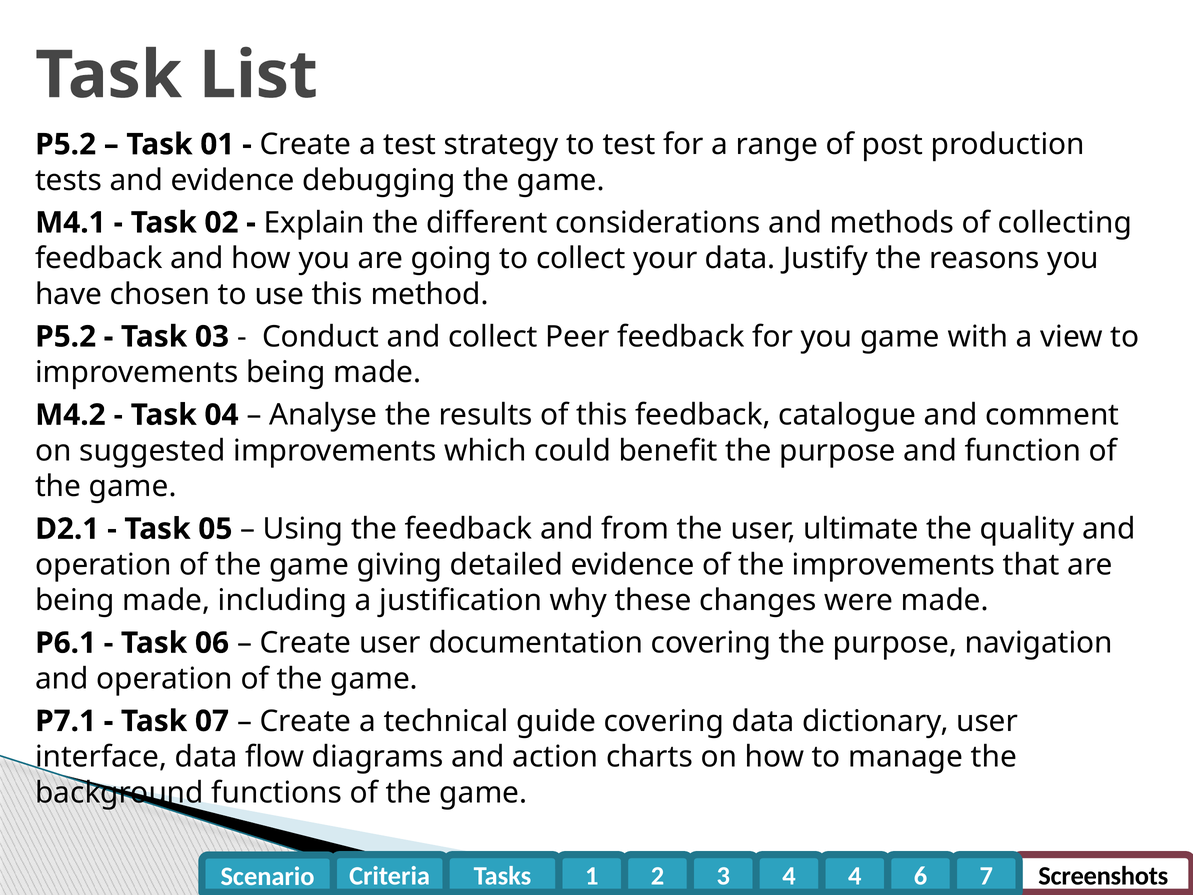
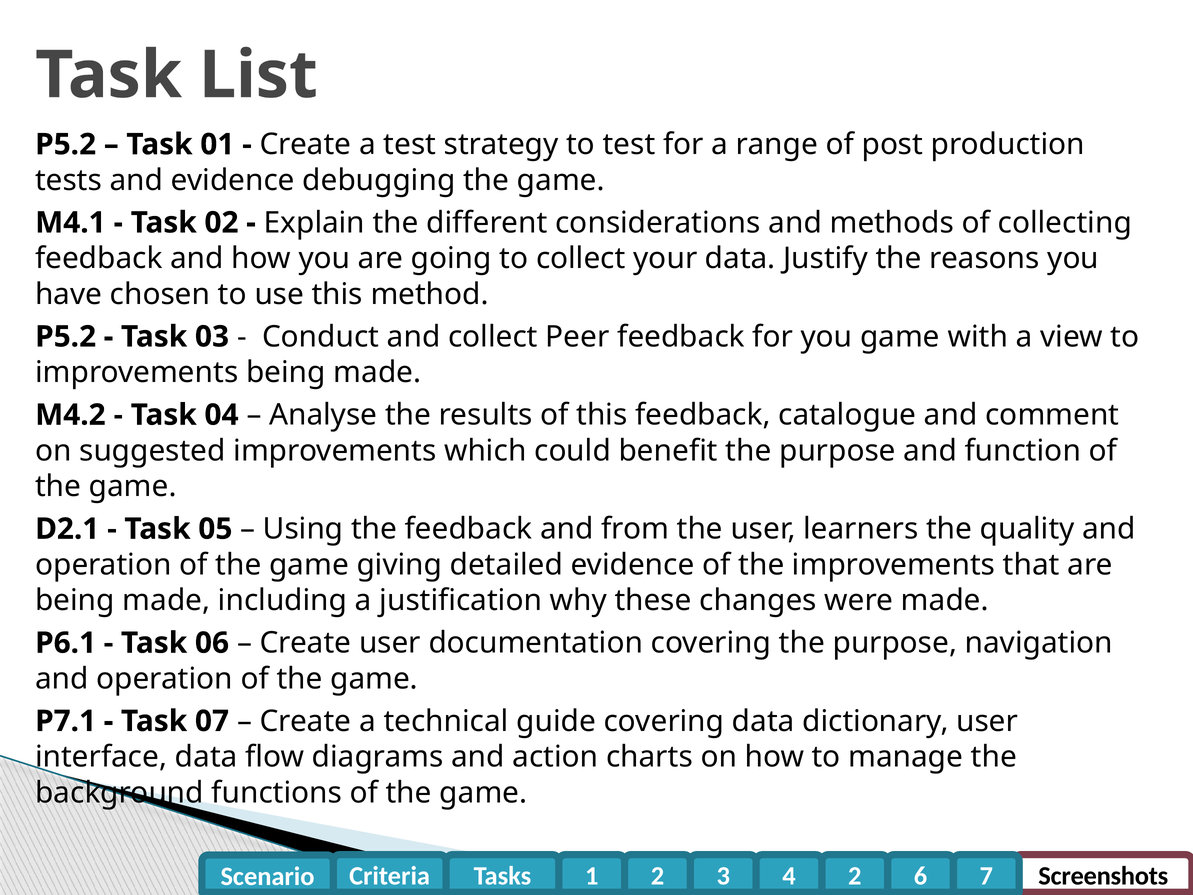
ultimate: ultimate -> learners (861, 529)
4 4: 4 -> 2 (855, 876)
